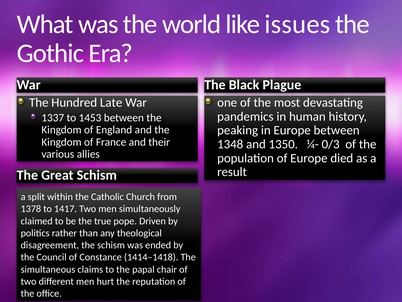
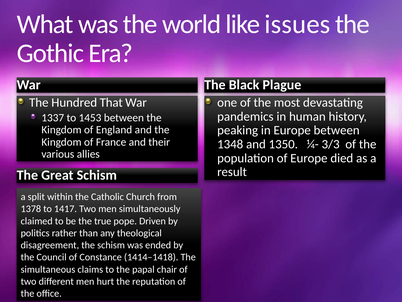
Late: Late -> That (111, 102)
0/3: 0/3 -> 3/3 (331, 144)
